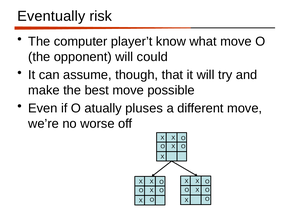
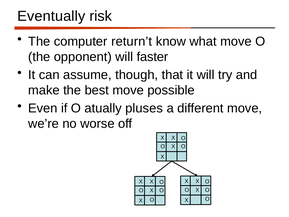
player’t: player’t -> return’t (132, 41)
could: could -> faster (152, 57)
